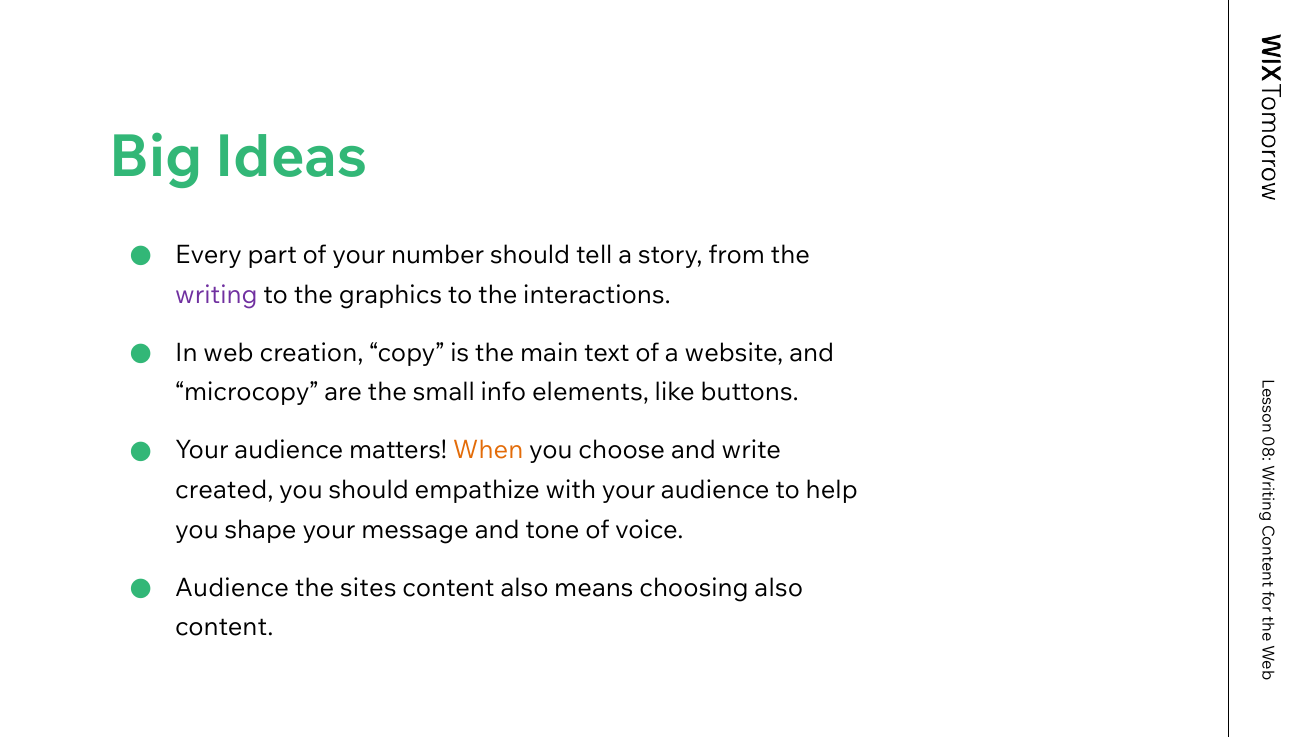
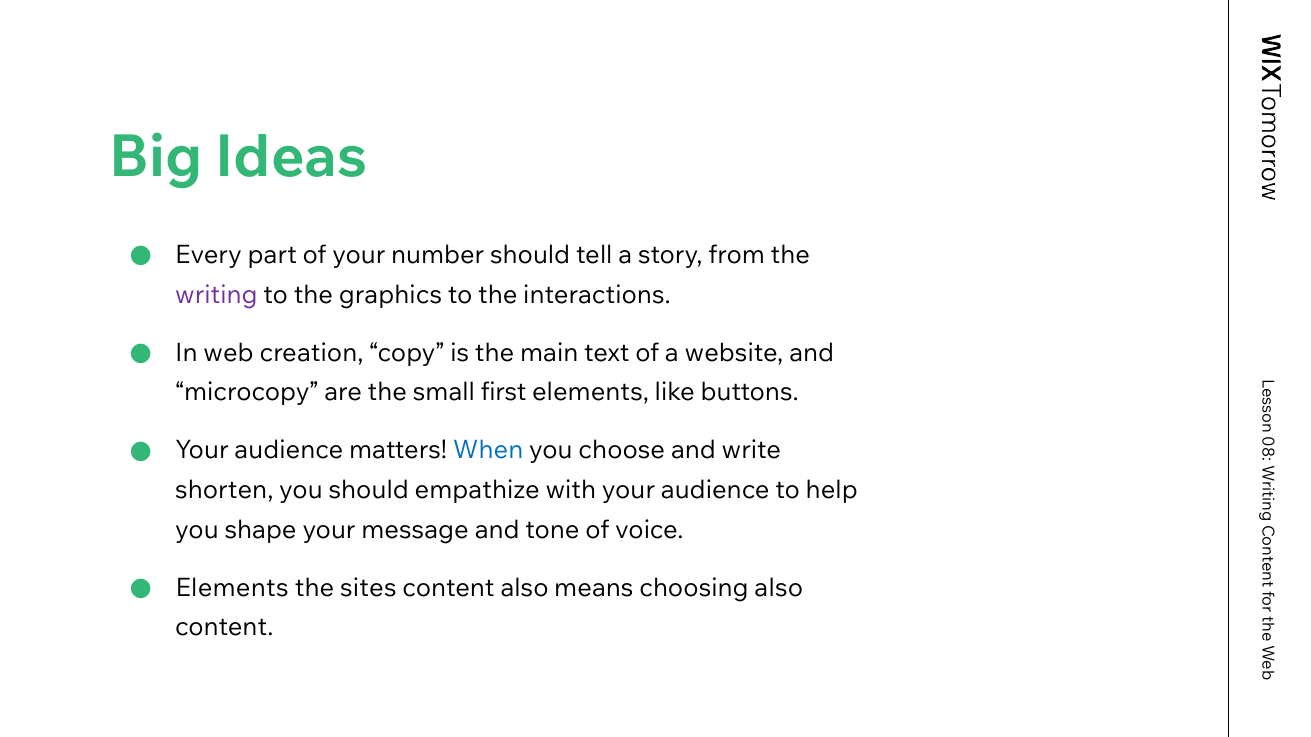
info: info -> first (504, 393)
When colour: orange -> blue (488, 451)
created: created -> shorten (224, 490)
Audience: Audience -> Elements (232, 588)
